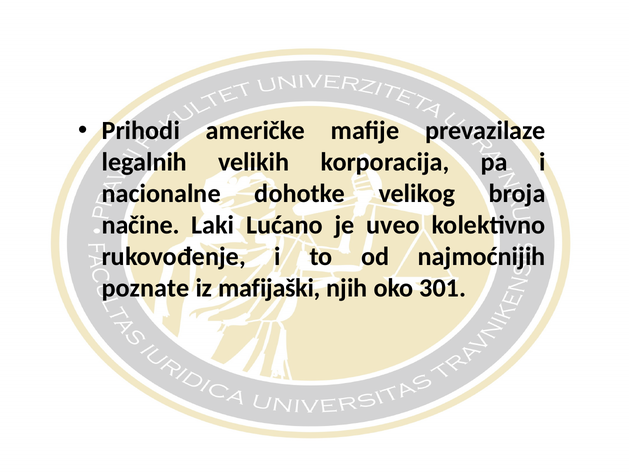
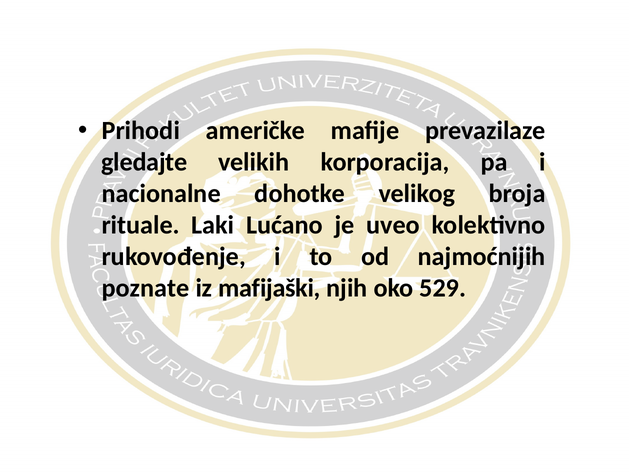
legalnih: legalnih -> gledajte (144, 162)
načine: načine -> rituale (141, 225)
301: 301 -> 529 (443, 288)
